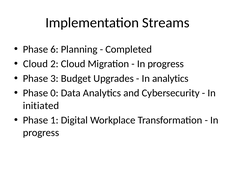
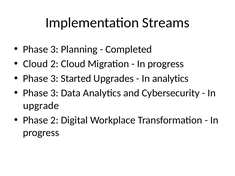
6: 6 -> 3 (54, 49)
Budget: Budget -> Started (76, 79)
0: 0 -> 3 (54, 93)
initiated: initiated -> upgrade (41, 106)
Phase 1: 1 -> 2 (54, 120)
